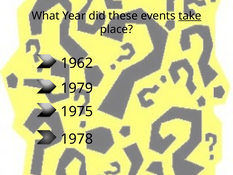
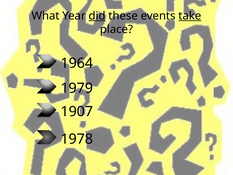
did underline: none -> present (97, 16)
1962: 1962 -> 1964 (77, 63)
1975: 1975 -> 1907 (77, 111)
